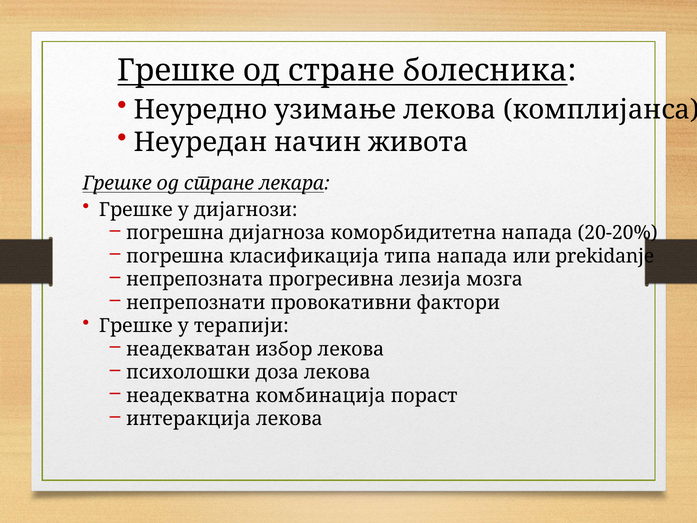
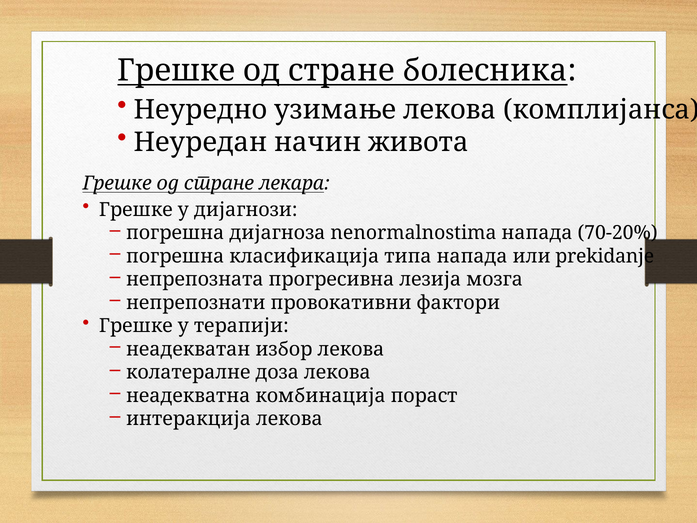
коморбидитетна: коморбидитетна -> nenormalnostima (413, 233)
20-20%: 20-20% -> 70-20% (618, 233)
психолошки: психолошки -> колатералне (188, 372)
